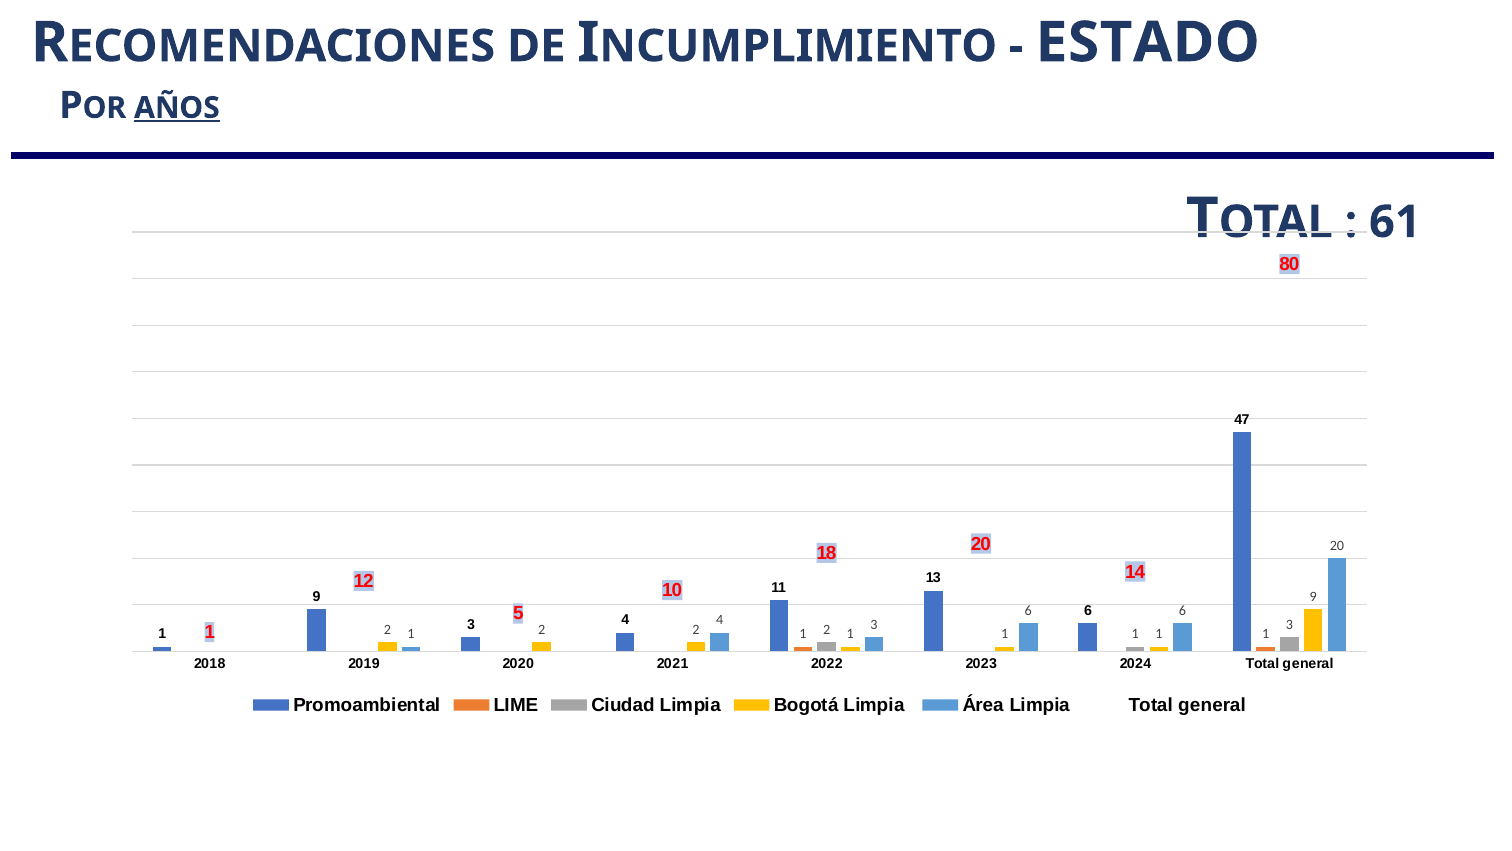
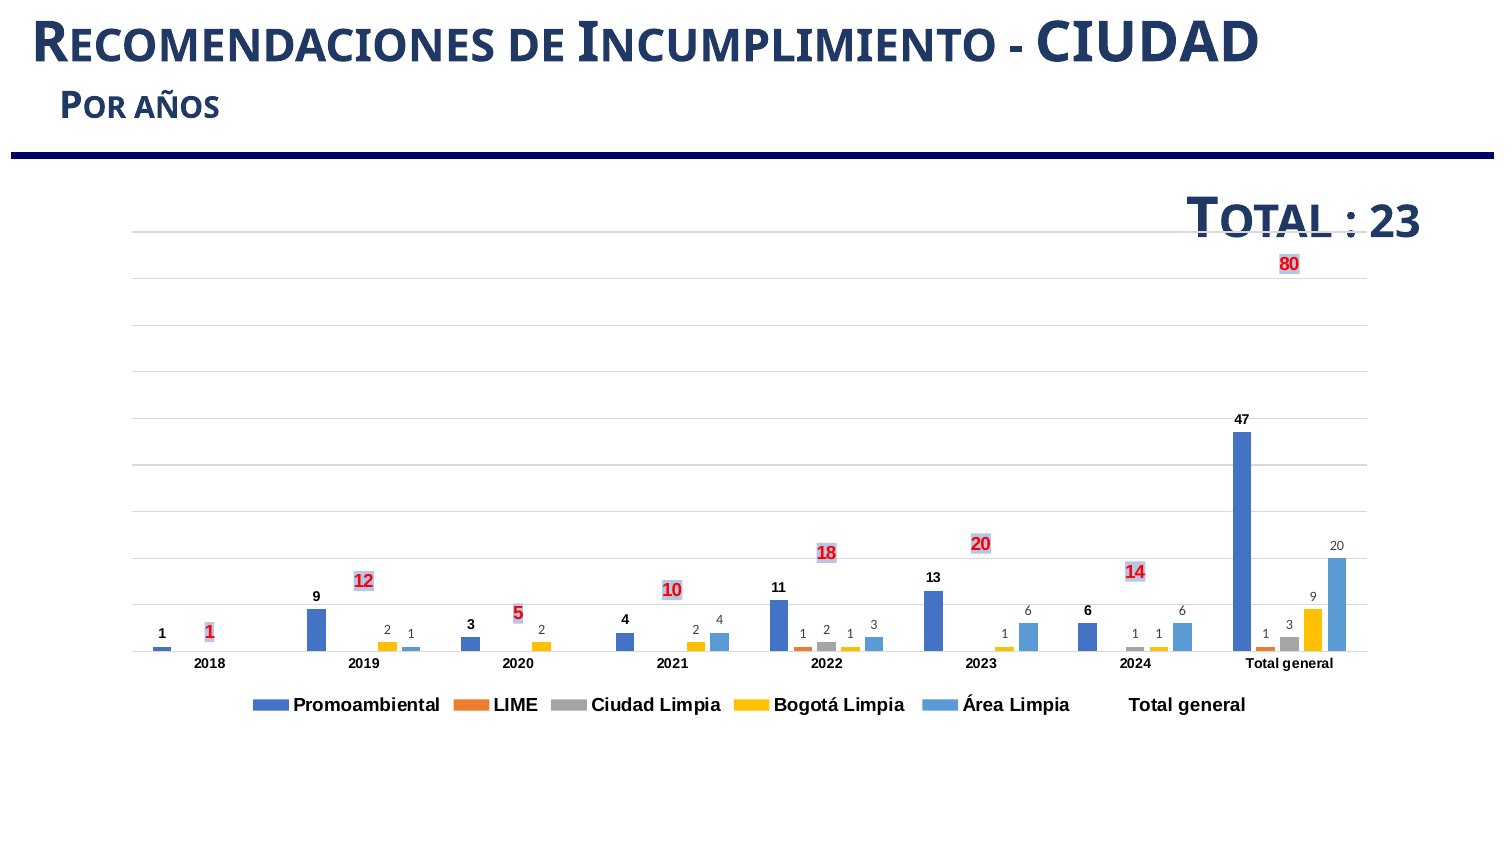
ESTADO: ESTADO -> CIUDAD (1148, 43)
AÑOS underline: present -> none (177, 108)
61: 61 -> 23 (1395, 222)
